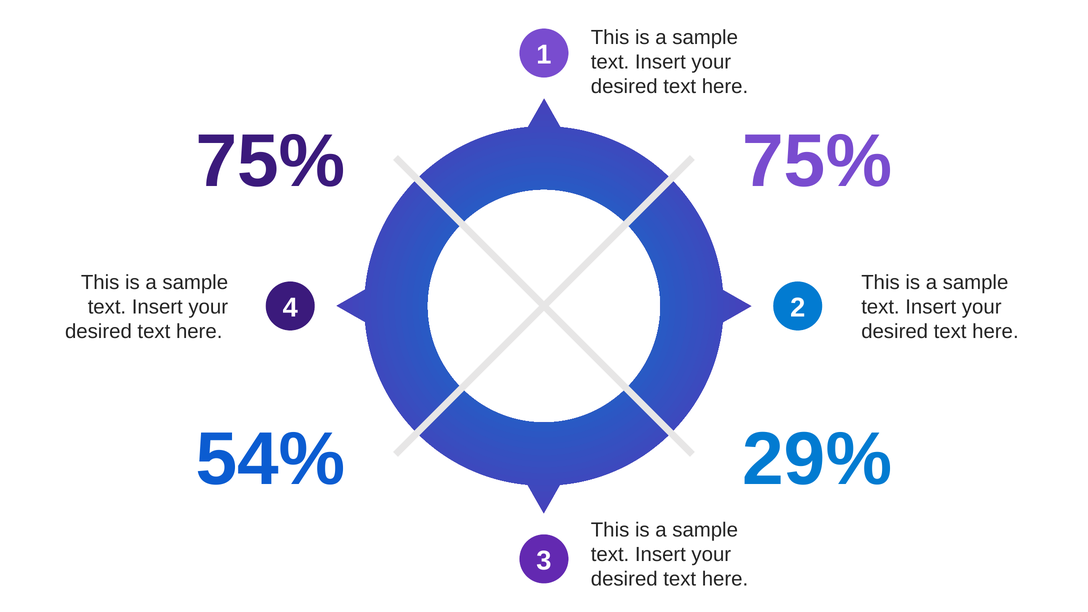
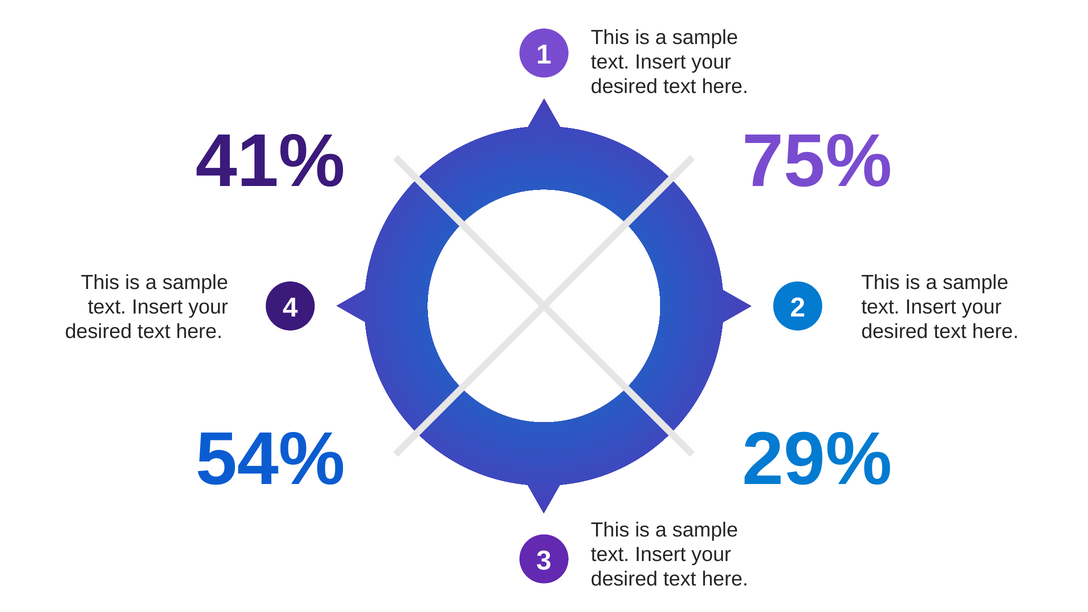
75%: 75% -> 41% (271, 162)
